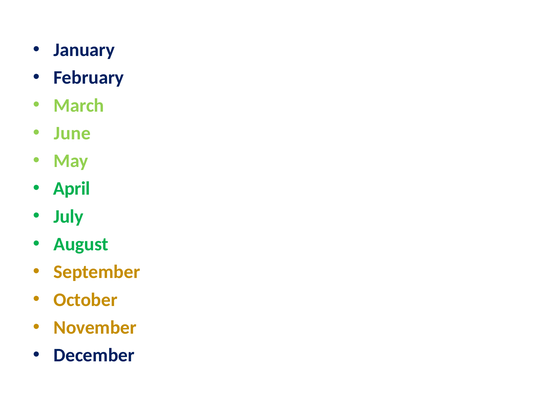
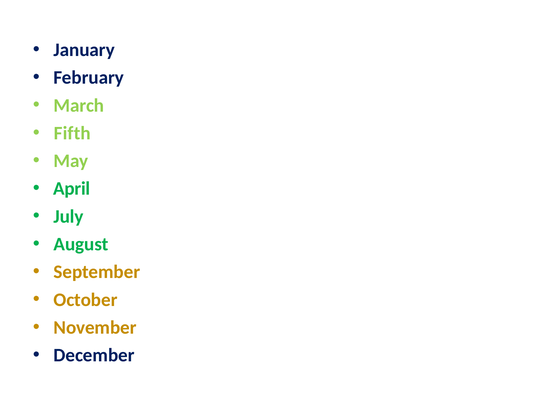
June: June -> Fifth (72, 133)
